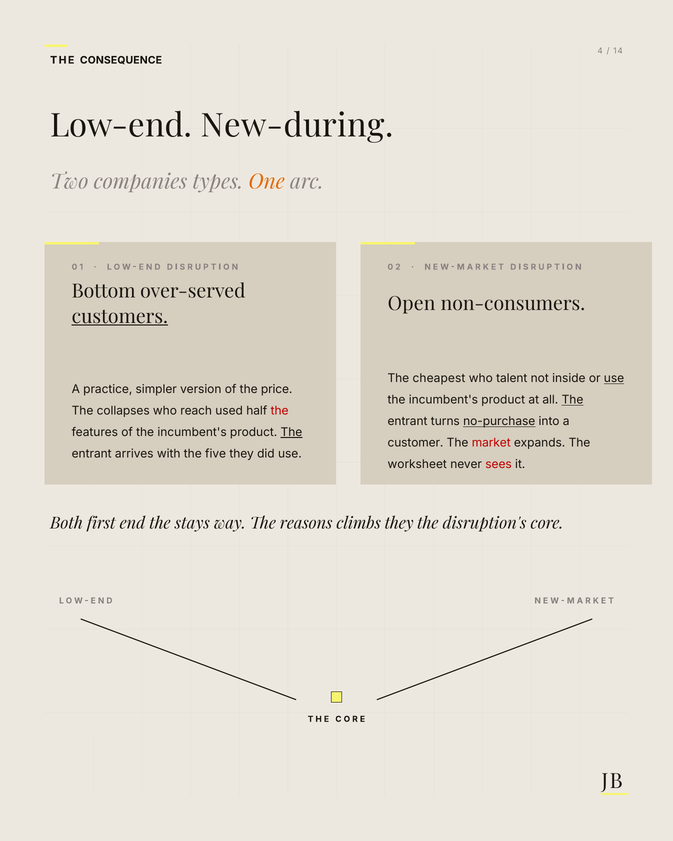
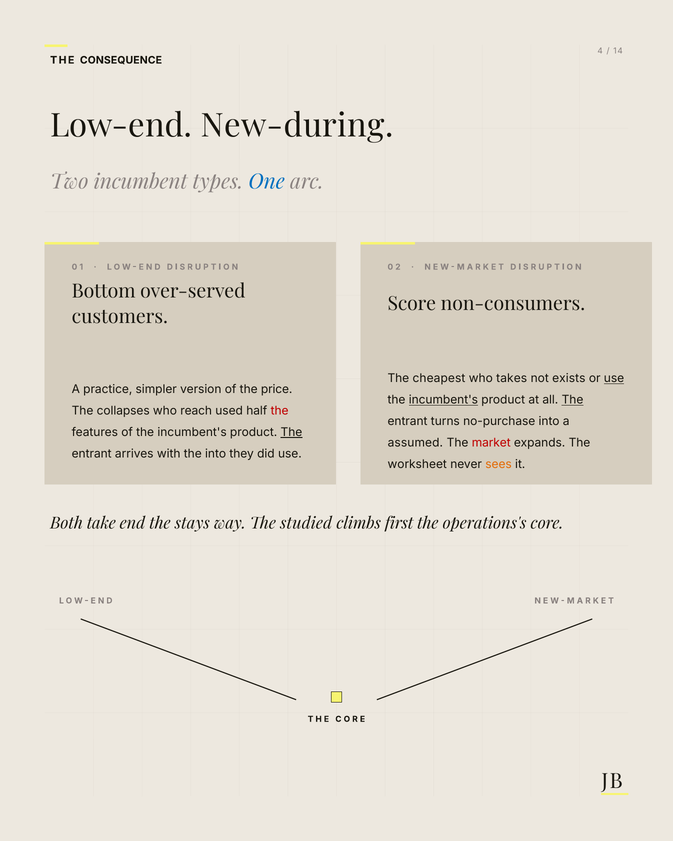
companies: companies -> incumbent (141, 182)
One colour: orange -> blue (267, 182)
Open: Open -> Score (412, 304)
customers underline: present -> none (120, 317)
talent: talent -> takes (512, 379)
inside: inside -> exists (569, 379)
incumbent's underline: none -> present (443, 400)
no-purchase underline: present -> none (499, 422)
customer: customer -> assumed (415, 443)
the five: five -> into (216, 454)
sees colour: red -> orange (499, 465)
first: first -> take (101, 523)
reasons: reasons -> studied (306, 523)
climbs they: they -> first (399, 523)
disruption's: disruption's -> operations's (485, 523)
